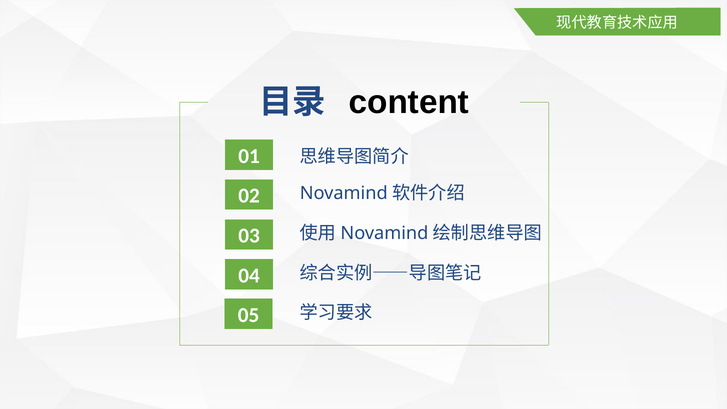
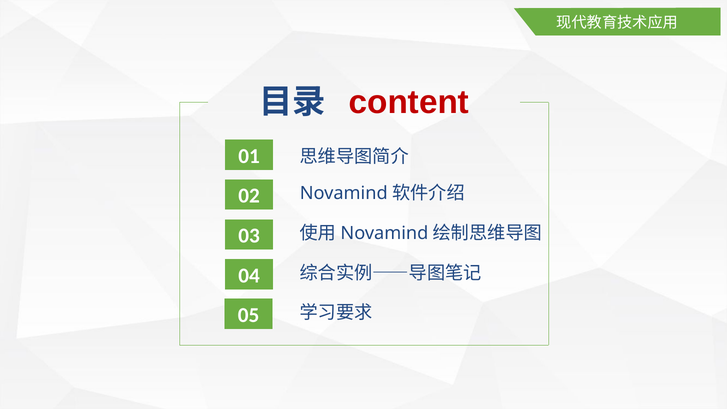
content colour: black -> red (409, 102)
